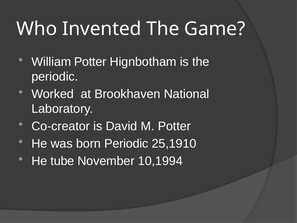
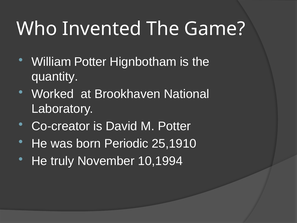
periodic: periodic -> quantity (55, 77)
tube: tube -> truly (62, 161)
